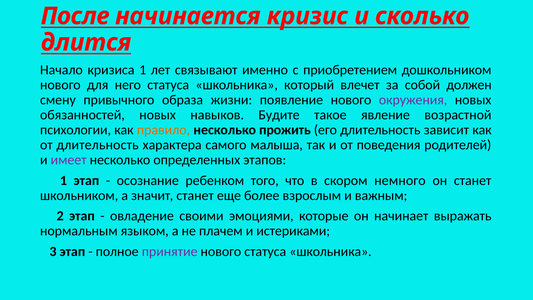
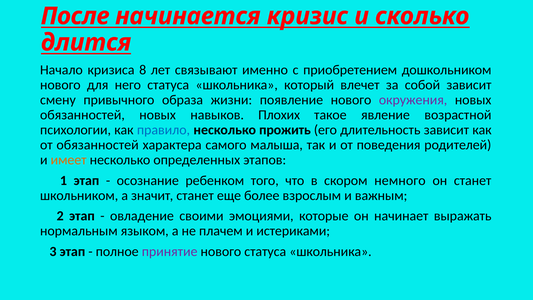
кризиса 1: 1 -> 8 (143, 70)
собой должен: должен -> зависит (469, 85)
Будите: Будите -> Плохих (279, 115)
правило colour: orange -> blue (163, 130)
от длительность: длительность -> обязанностей (98, 145)
имеет colour: purple -> orange (69, 160)
